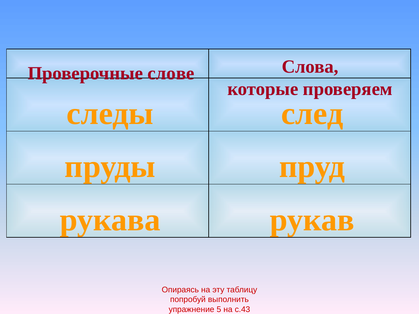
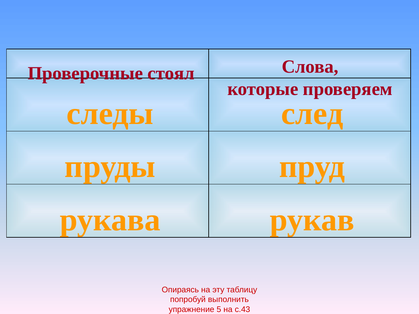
слове: слове -> стоял (171, 73)
